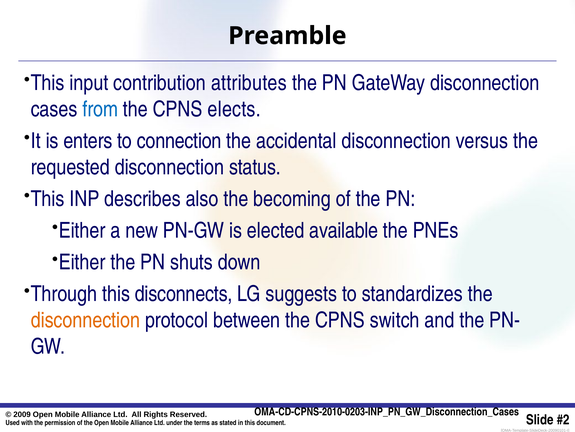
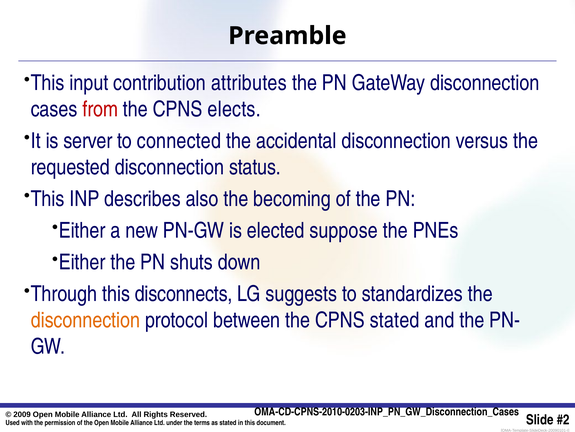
from colour: blue -> red (100, 109)
enters: enters -> server (88, 141)
connection: connection -> connected (179, 141)
available: available -> suppose (344, 230)
CPNS switch: switch -> stated (395, 320)
